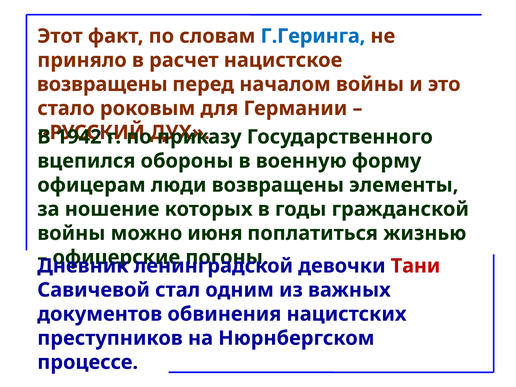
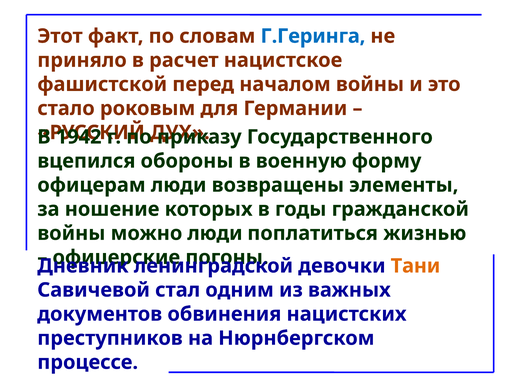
возвращены: возвращены -> фашистской (102, 84)
можно июня: июня -> люди (215, 233)
Тани colour: red -> orange (416, 266)
